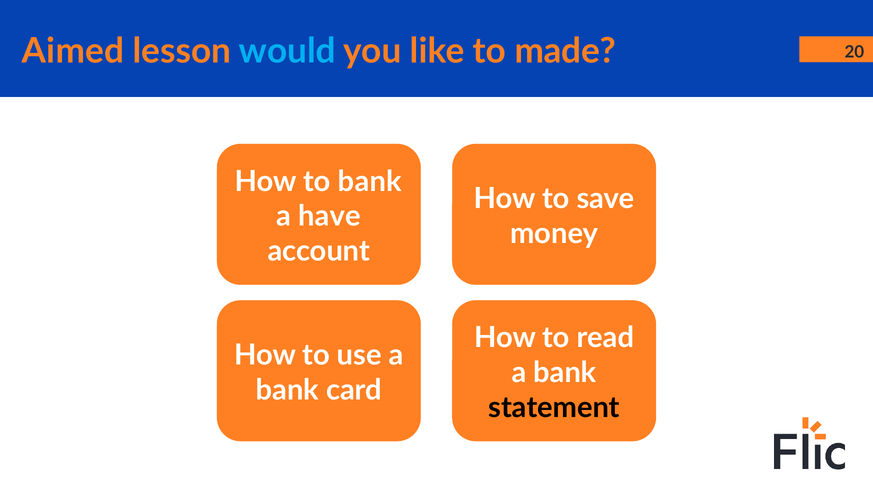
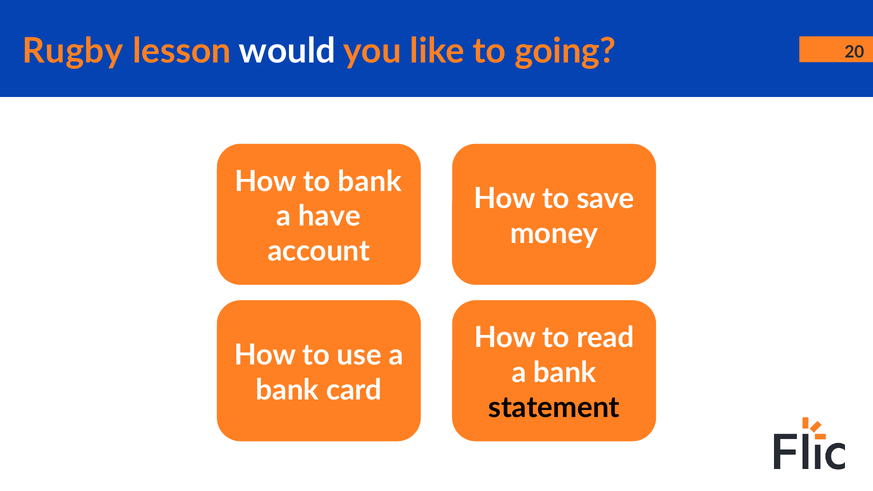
Aimed: Aimed -> Rugby (73, 51)
would colour: light blue -> white (287, 51)
made: made -> going (565, 51)
